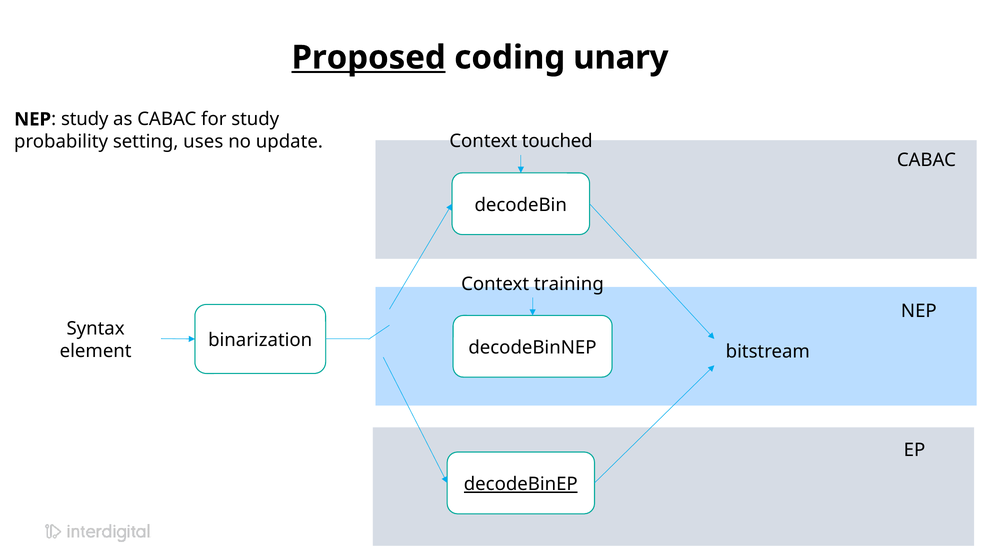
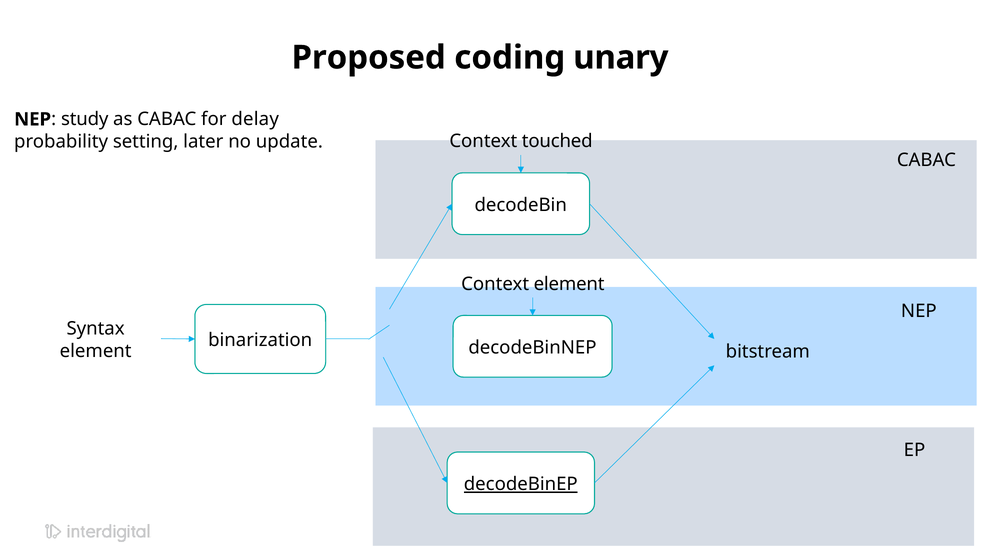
Proposed underline: present -> none (369, 58)
for study: study -> delay (255, 119)
uses: uses -> later (203, 142)
Context training: training -> element (569, 284)
